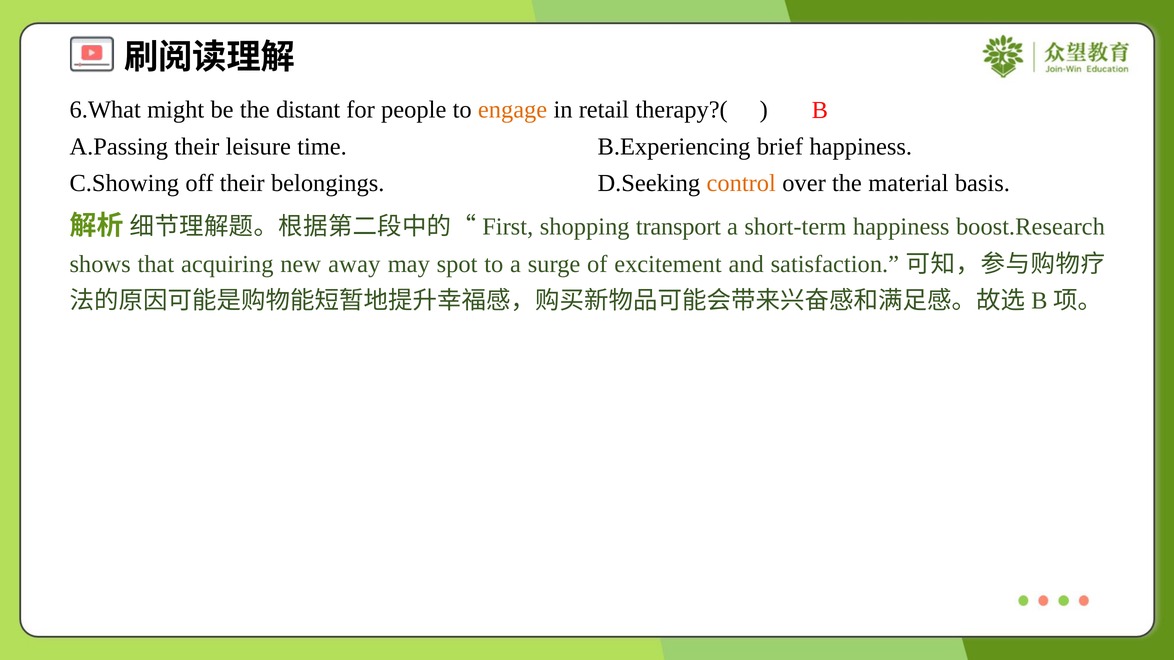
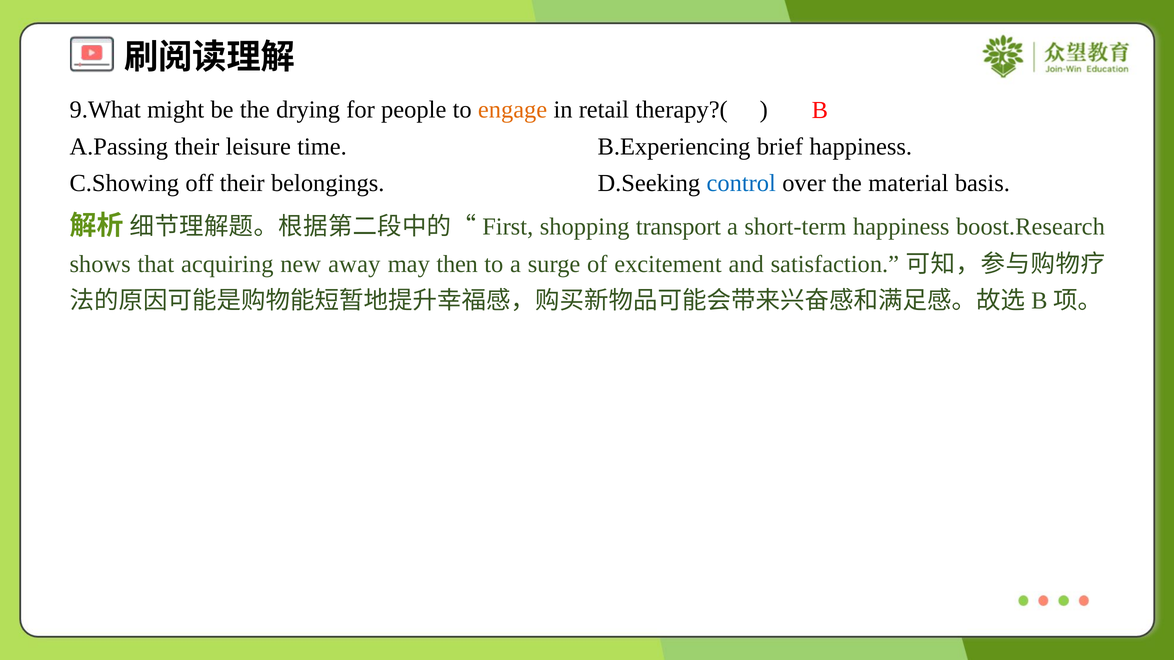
6.What: 6.What -> 9.What (105, 110)
distant: distant -> drying (308, 110)
control colour: orange -> blue (741, 183)
spot: spot -> then (457, 264)
